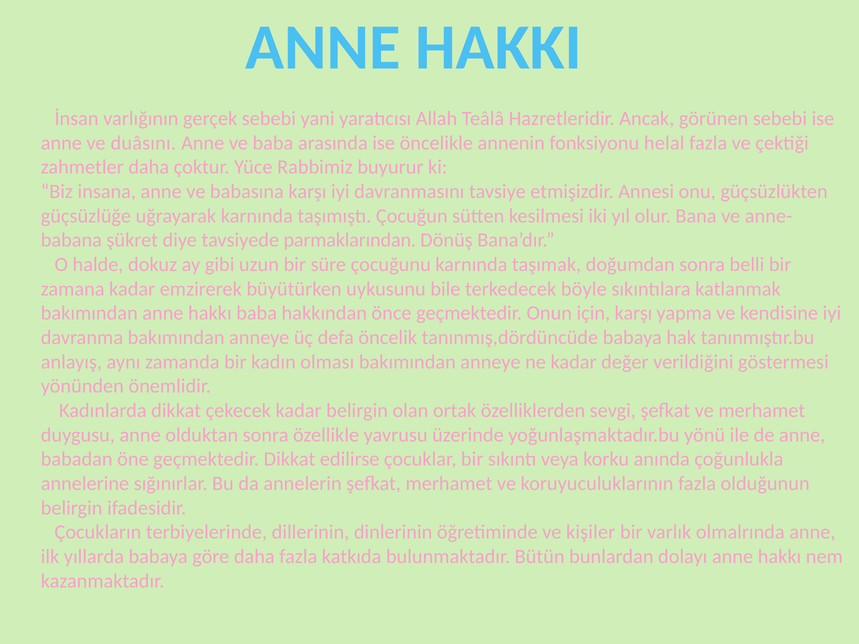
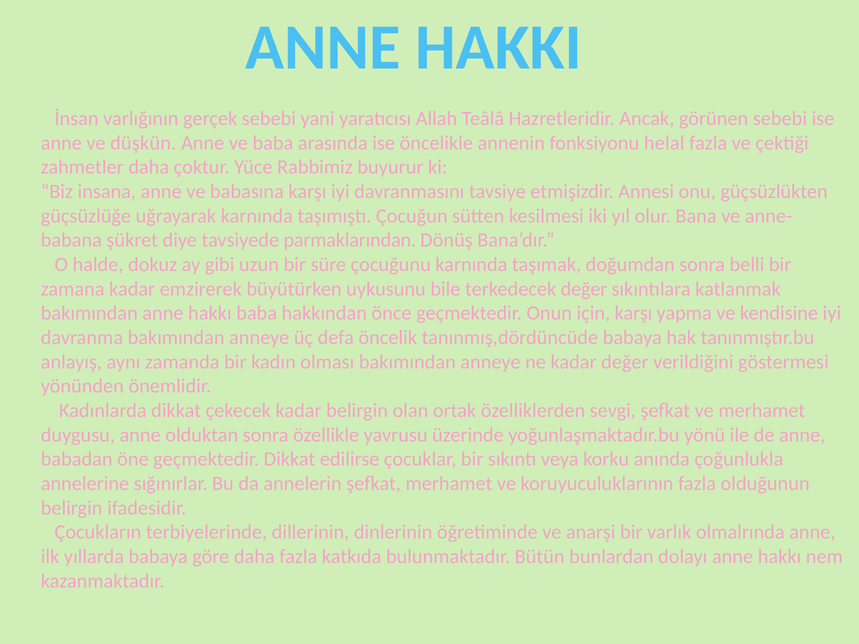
duâsını: duâsını -> düşkün (143, 143)
terkedecek böyle: böyle -> değer (584, 289)
kişiler: kişiler -> anarşi (591, 532)
